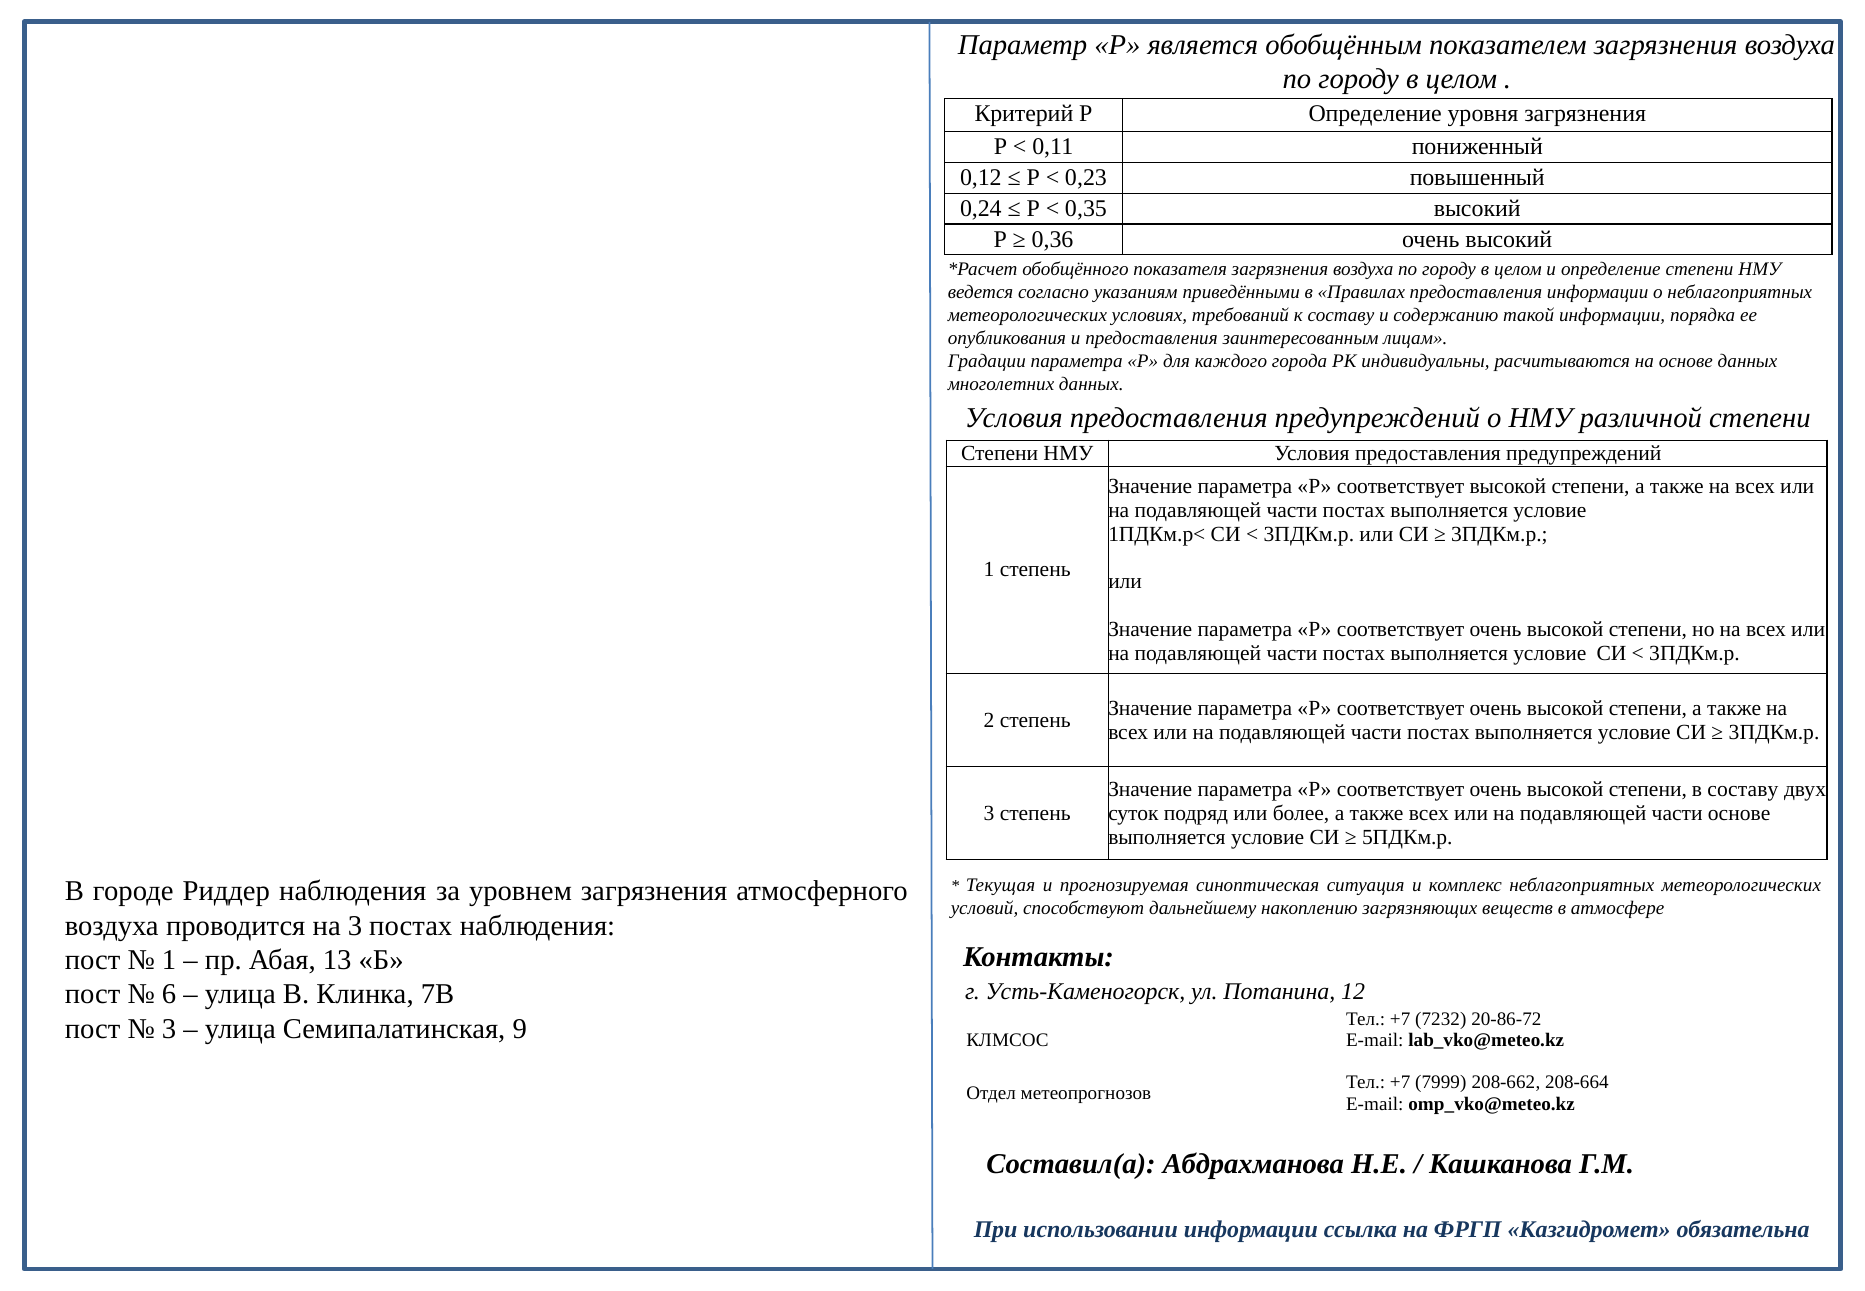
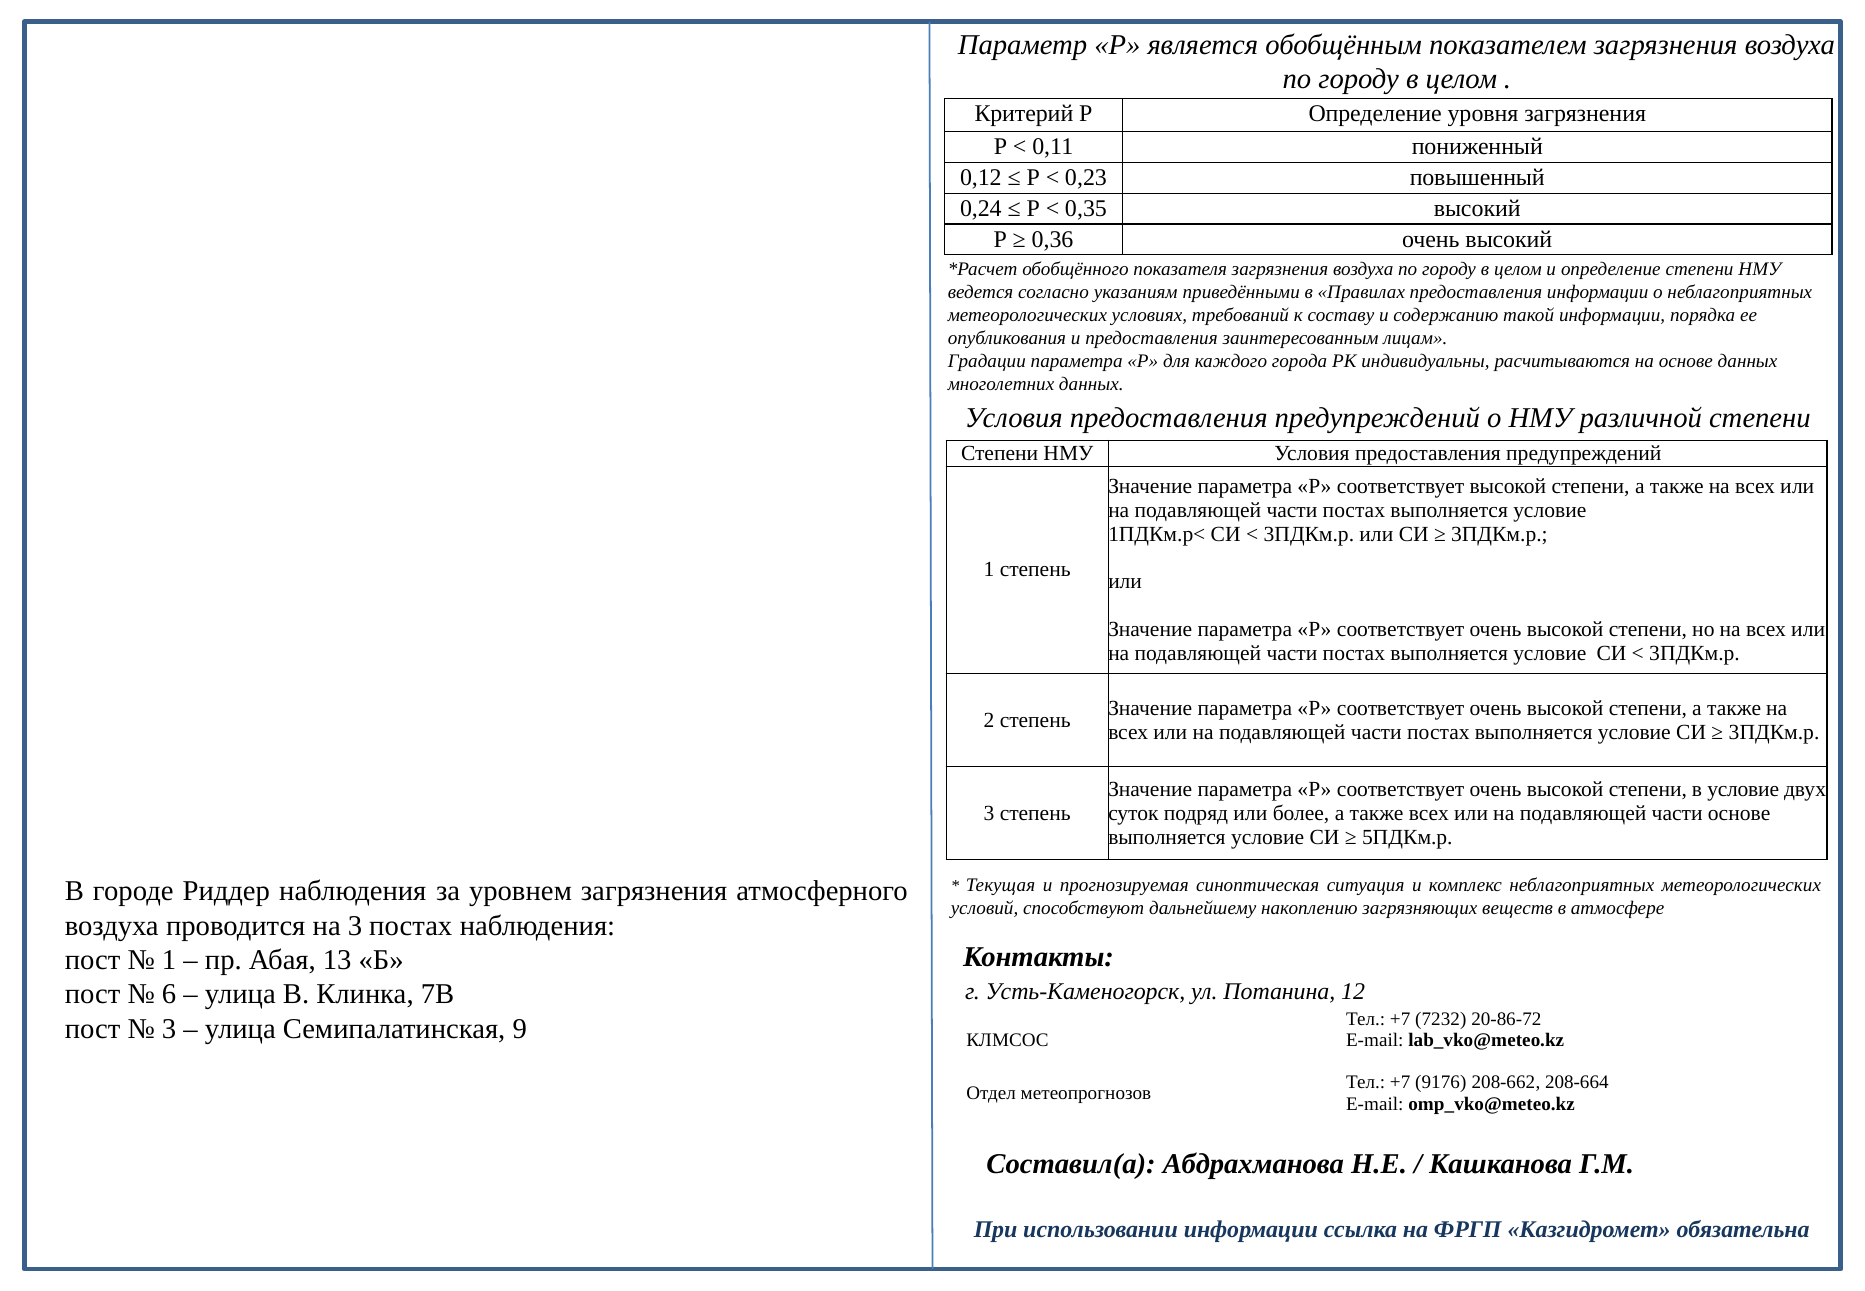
в составу: составу -> условие (1743, 790)
7999: 7999 -> 9176 (1441, 1083)
